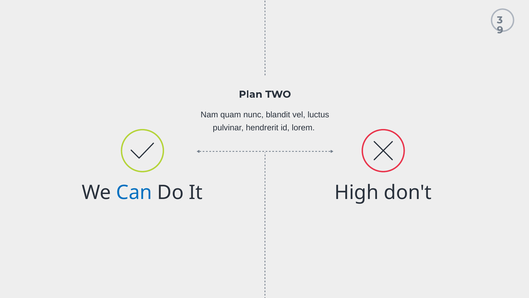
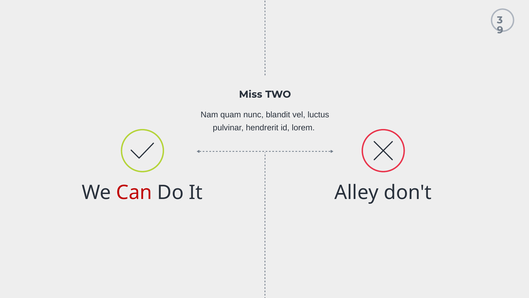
Plan: Plan -> Miss (251, 94)
Can colour: blue -> red (134, 192)
High: High -> Alley (357, 192)
